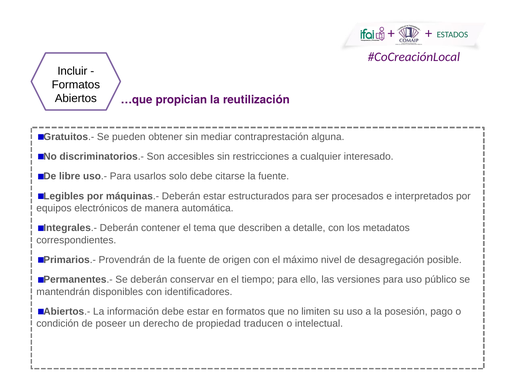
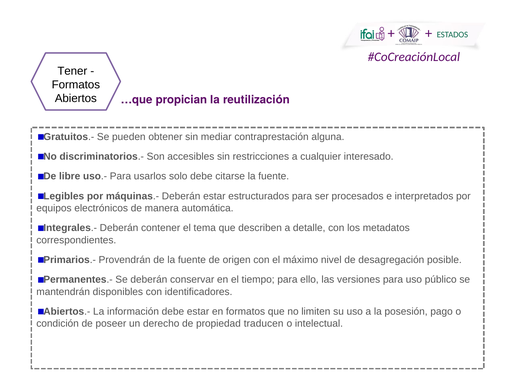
Incluir: Incluir -> Tener (72, 71)
